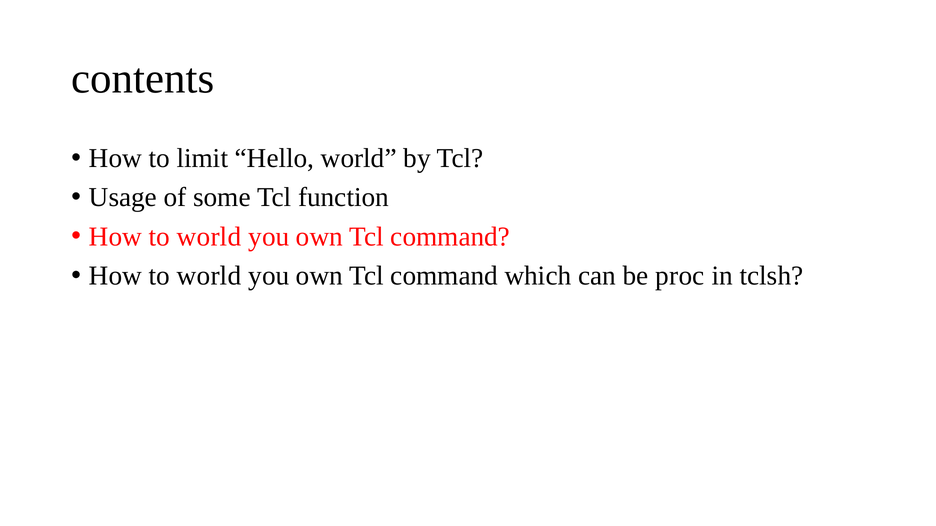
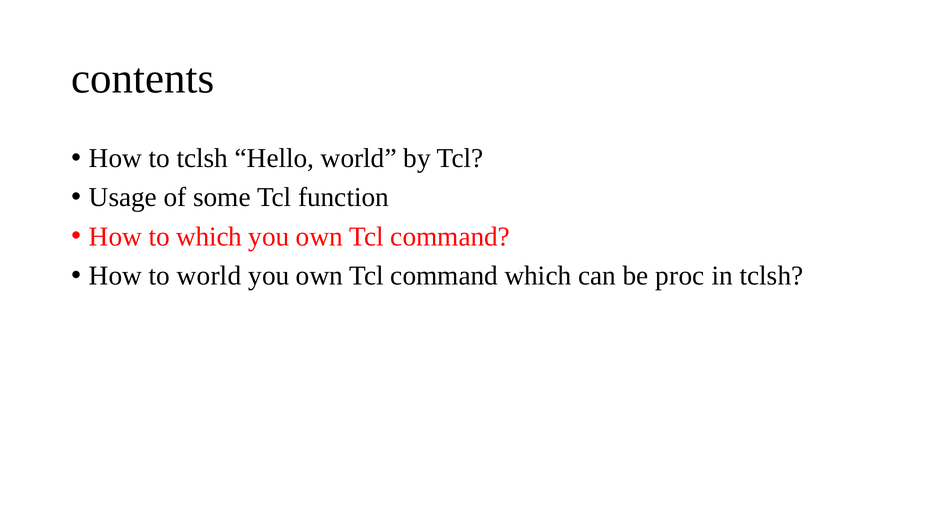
to limit: limit -> tclsh (202, 158)
world: world -> which (209, 237)
